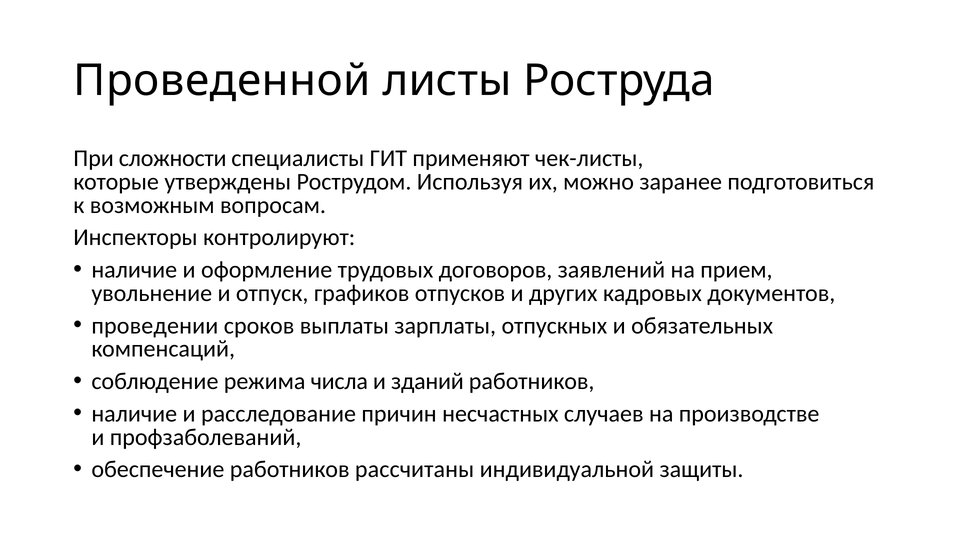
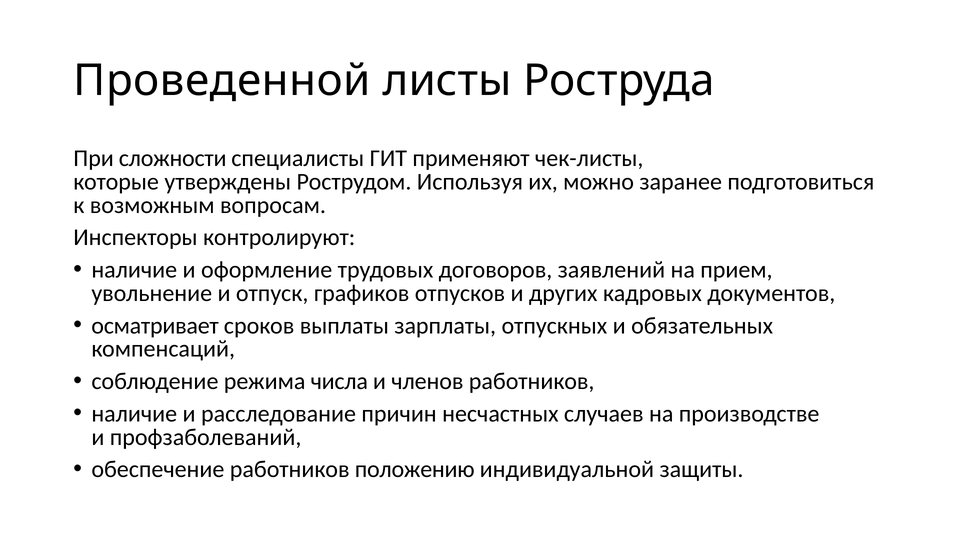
проведении: проведении -> осматривает (155, 326)
зданий: зданий -> членов (427, 381)
рассчитаны: рассчитаны -> положению (415, 470)
